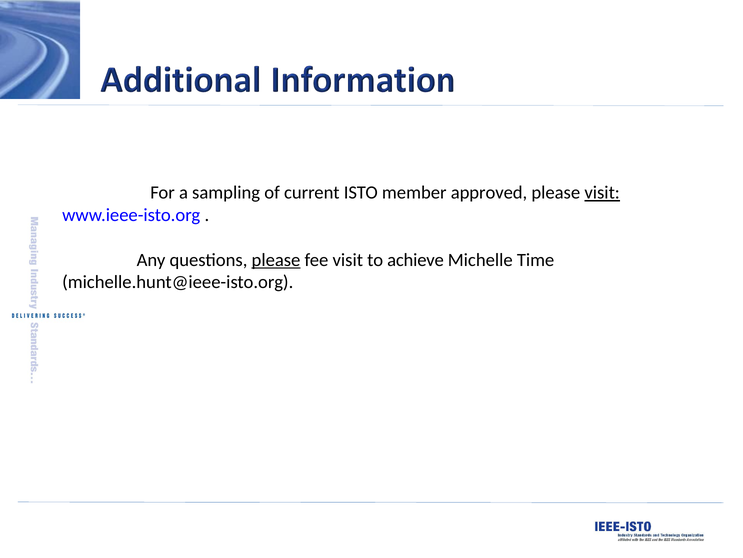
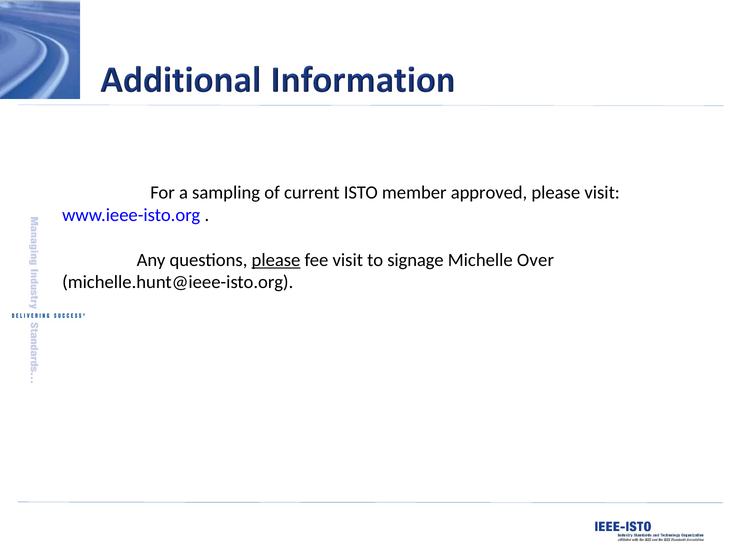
visit underline: present -> none (602, 193)
achieve: achieve -> signage (415, 260)
Time: Time -> Over (535, 260)
